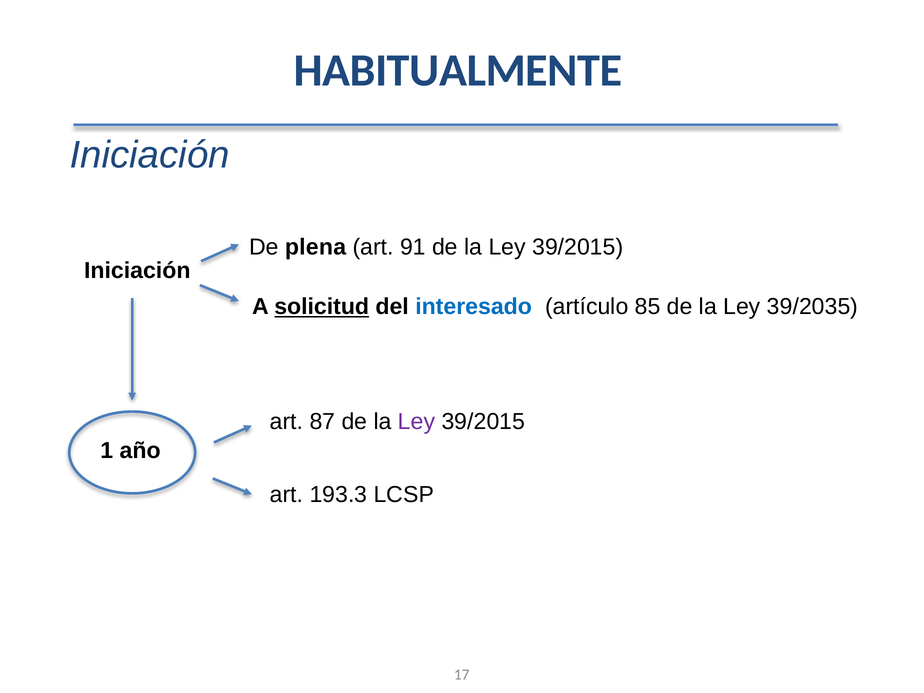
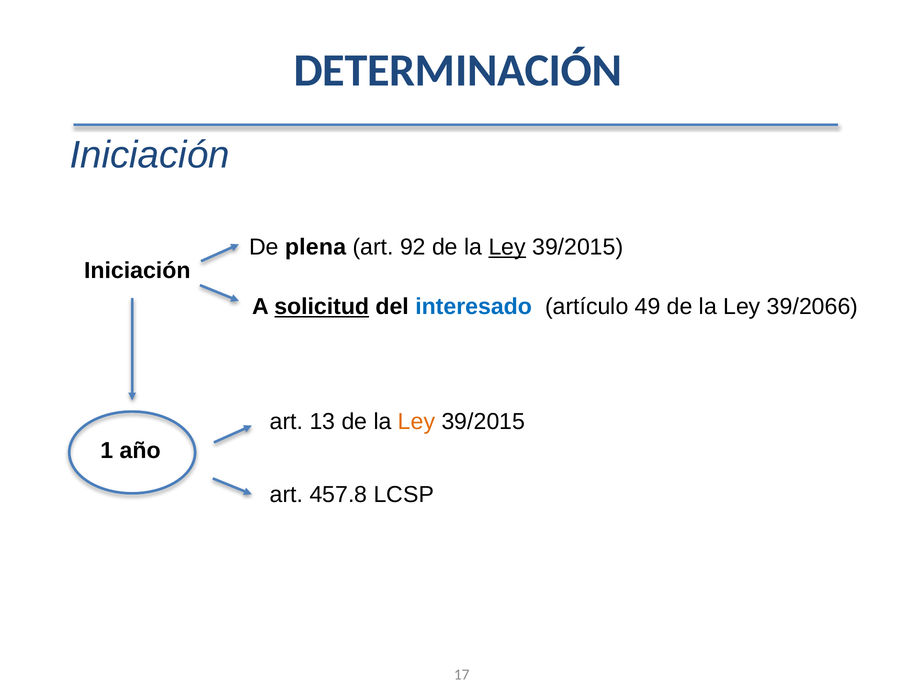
HABITUALMENTE: HABITUALMENTE -> DETERMINACIÓN (458, 70)
91: 91 -> 92 (413, 247)
Ley underline: none -> present (507, 247)
85: 85 -> 49 (648, 307)
39/2035: 39/2035 -> 39/2066 (812, 307)
87: 87 -> 13 (322, 421)
Ley colour: purple -> orange (417, 421)
193.3: 193.3 -> 457.8 (338, 494)
